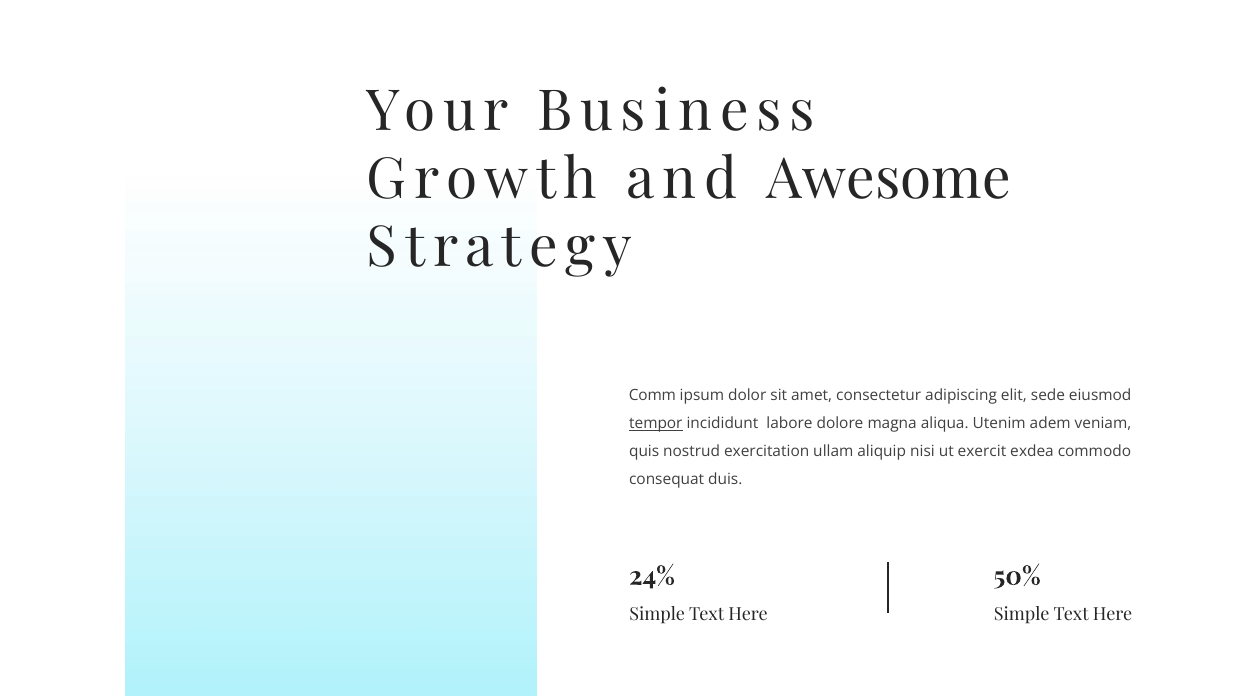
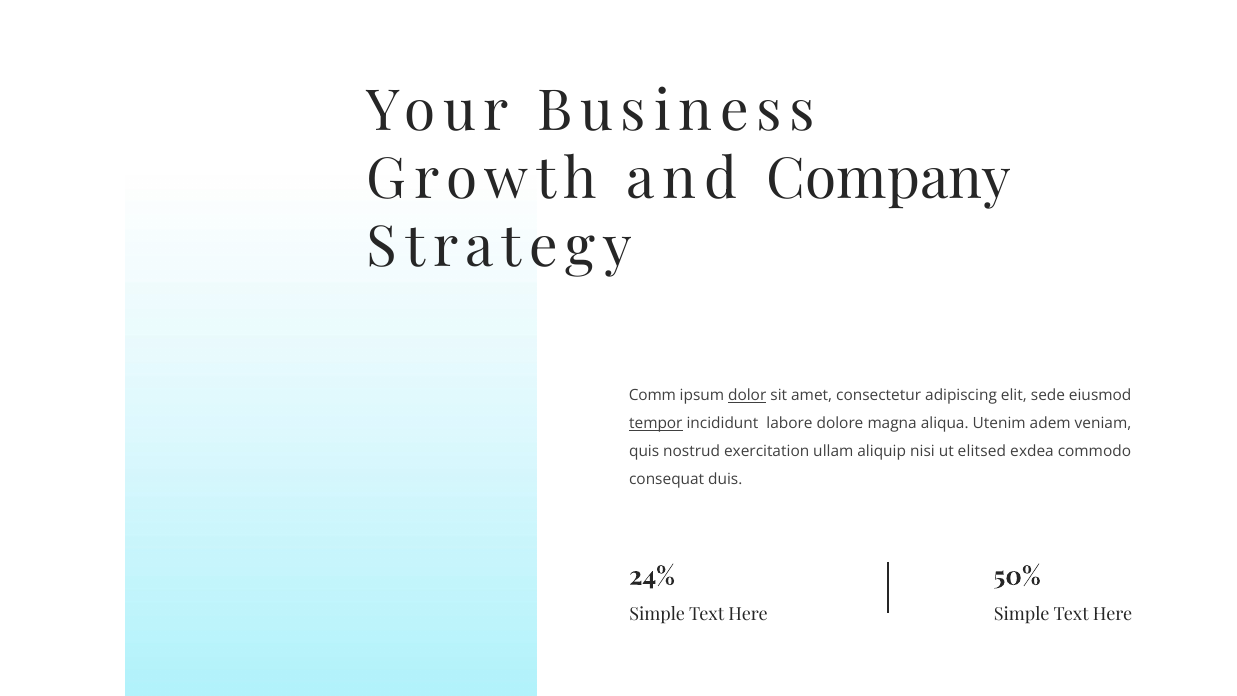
Awesome: Awesome -> Company (889, 180)
dolor underline: none -> present (747, 396)
exercit: exercit -> elitsed (982, 451)
